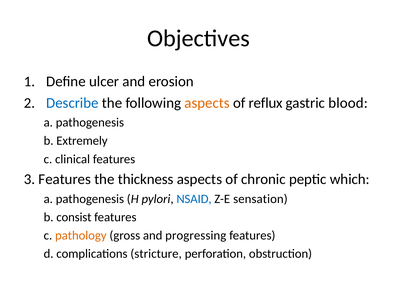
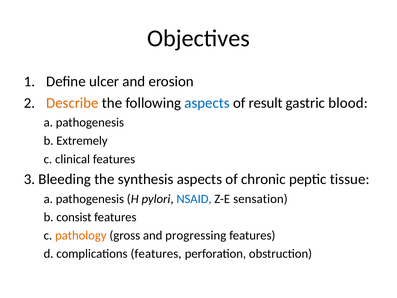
Describe colour: blue -> orange (72, 103)
aspects colour: orange -> blue (207, 103)
reflux: reflux -> result (266, 103)
3 Features: Features -> Bleeding (65, 179)
thickness: thickness -> synthesis (146, 179)
which: which -> tissue (350, 179)
complications stricture: stricture -> features (156, 254)
